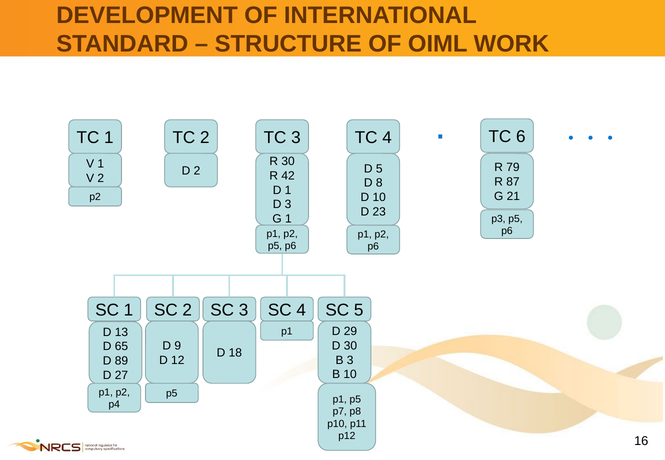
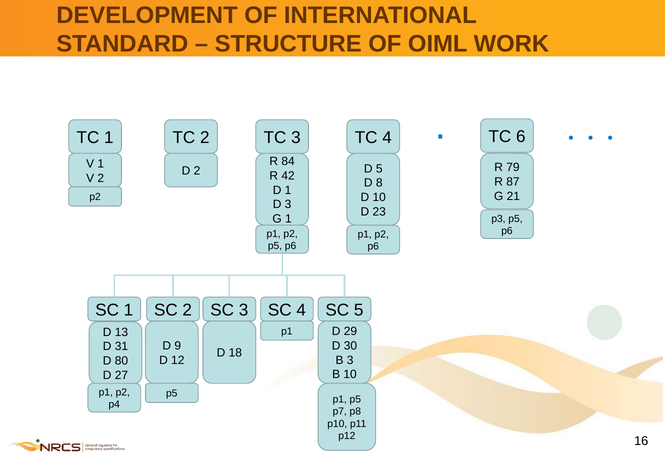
R 30: 30 -> 84 (288, 162)
65: 65 -> 31 (121, 347)
89: 89 -> 80 (121, 361)
